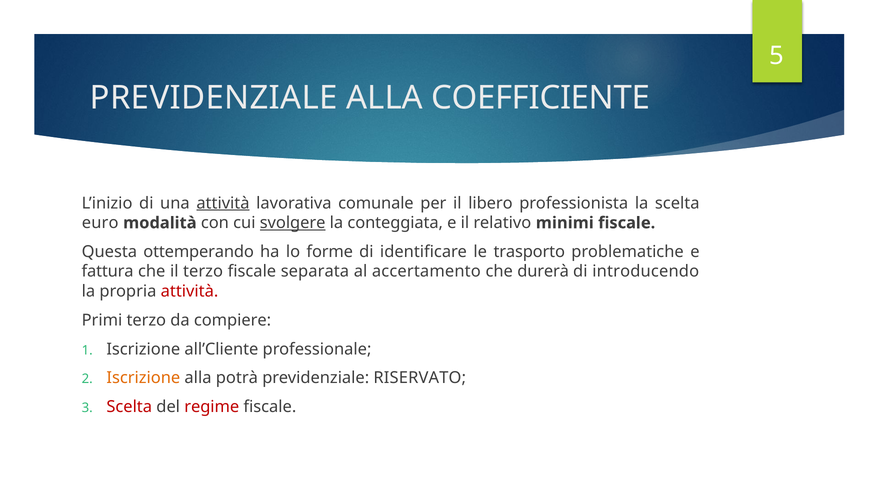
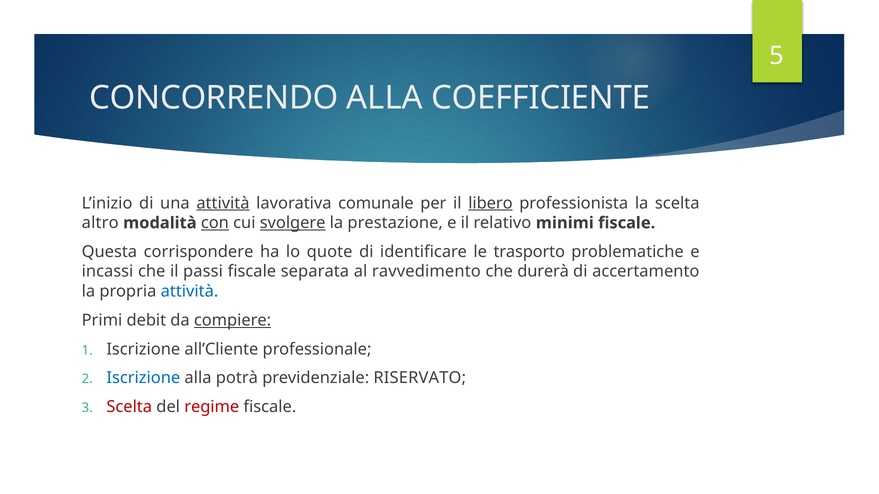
PREVIDENZIALE: PREVIDENZIALE -> CONCORRENDO (214, 98)
libero underline: none -> present (490, 203)
euro: euro -> altro (100, 223)
con underline: none -> present (215, 223)
conteggiata: conteggiata -> prestazione (395, 223)
ottemperando: ottemperando -> corrispondere (199, 252)
forme: forme -> quote (330, 252)
fattura: fattura -> incassi (108, 272)
il terzo: terzo -> passi (203, 272)
accertamento: accertamento -> ravvedimento (426, 272)
introducendo: introducendo -> accertamento (646, 272)
attività colour: red -> blue (190, 292)
Primi terzo: terzo -> debit (146, 320)
compiere underline: none -> present (233, 320)
Iscrizione colour: orange -> blue (143, 378)
